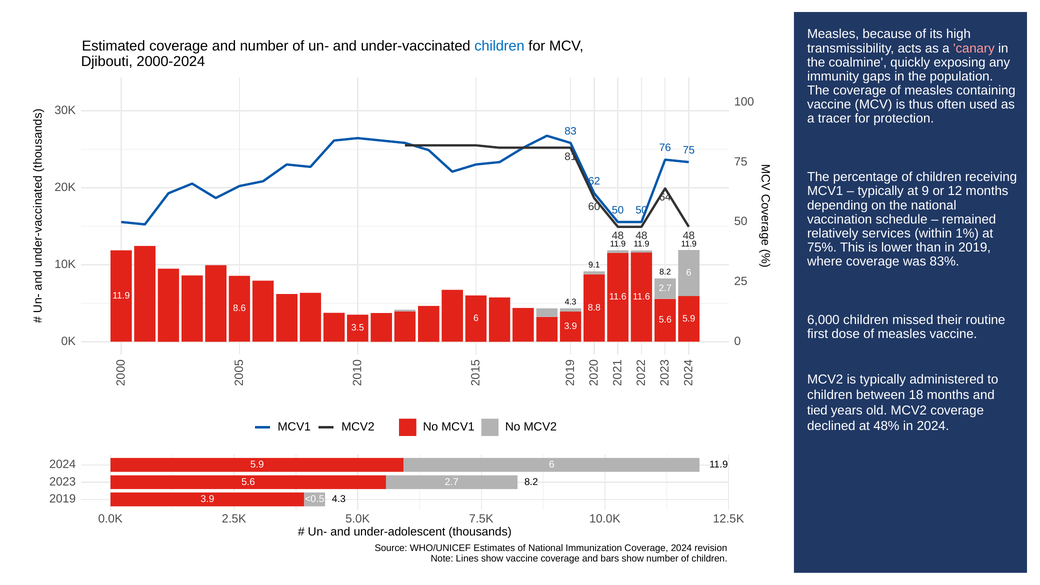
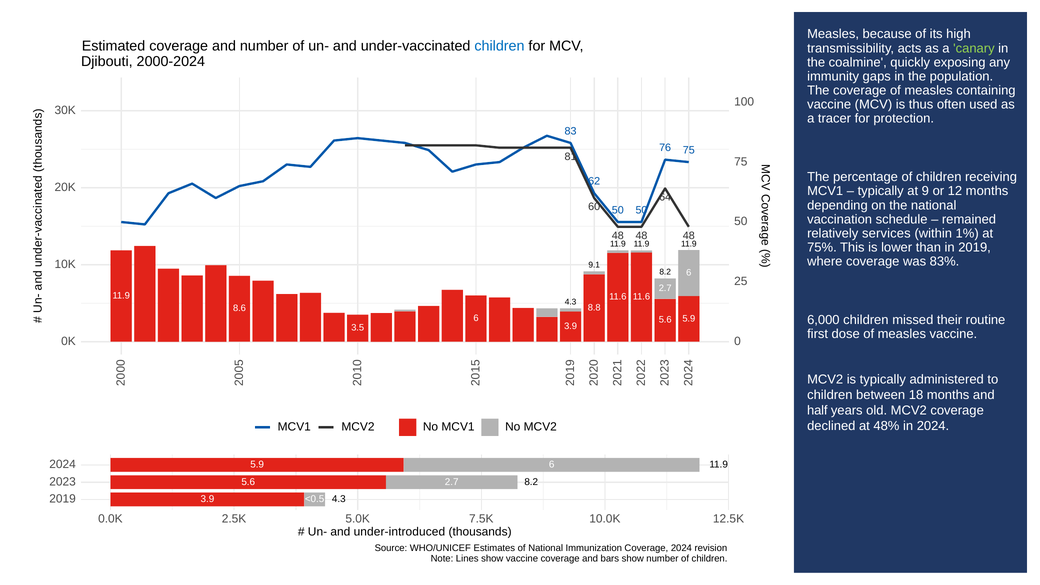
canary colour: pink -> light green (974, 48)
tied: tied -> half (817, 411)
under-adolescent: under-adolescent -> under-introduced (399, 532)
